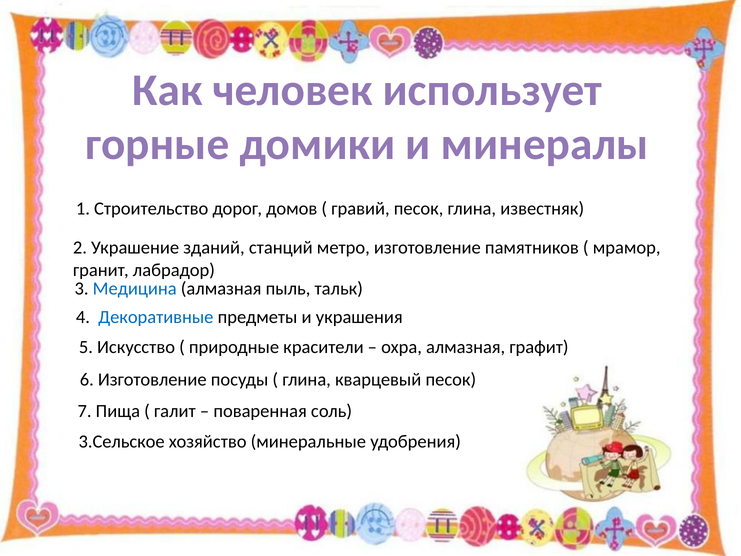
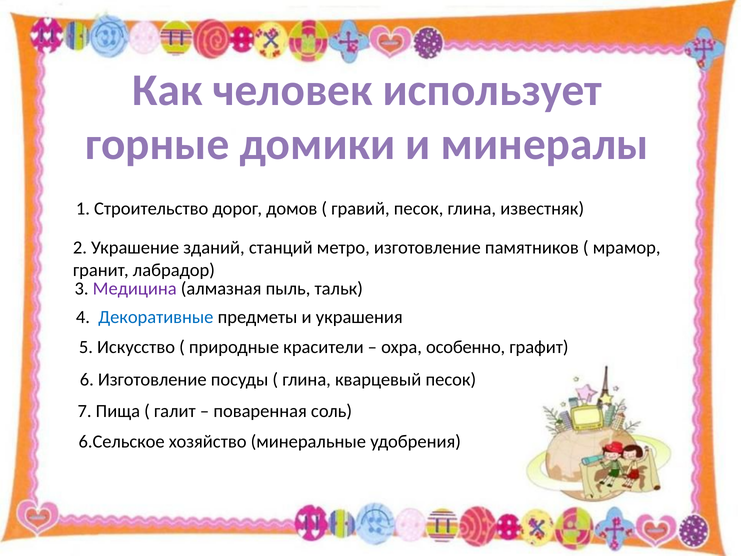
Медицина colour: blue -> purple (135, 288)
охра алмазная: алмазная -> особенно (466, 347)
3.Сельское: 3.Сельское -> 6.Сельское (122, 441)
